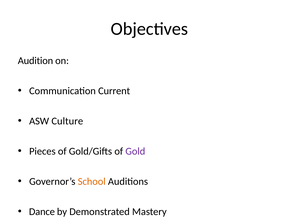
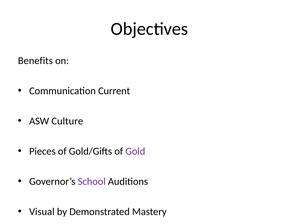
Audition: Audition -> Benefits (35, 61)
School colour: orange -> purple (92, 182)
Dance: Dance -> Visual (42, 212)
